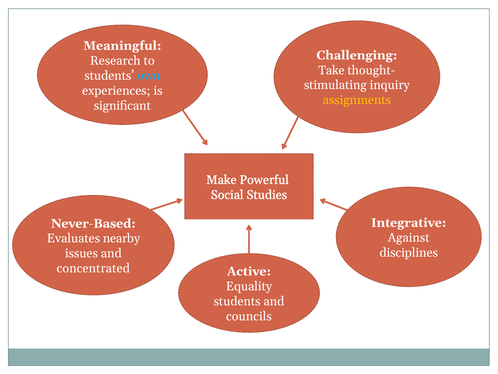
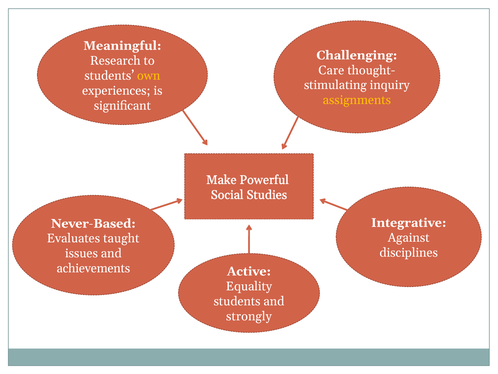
Take: Take -> Care (331, 70)
own colour: light blue -> yellow (149, 76)
nearby: nearby -> taught (121, 238)
concentrated: concentrated -> achievements (93, 268)
councils: councils -> strongly (249, 316)
